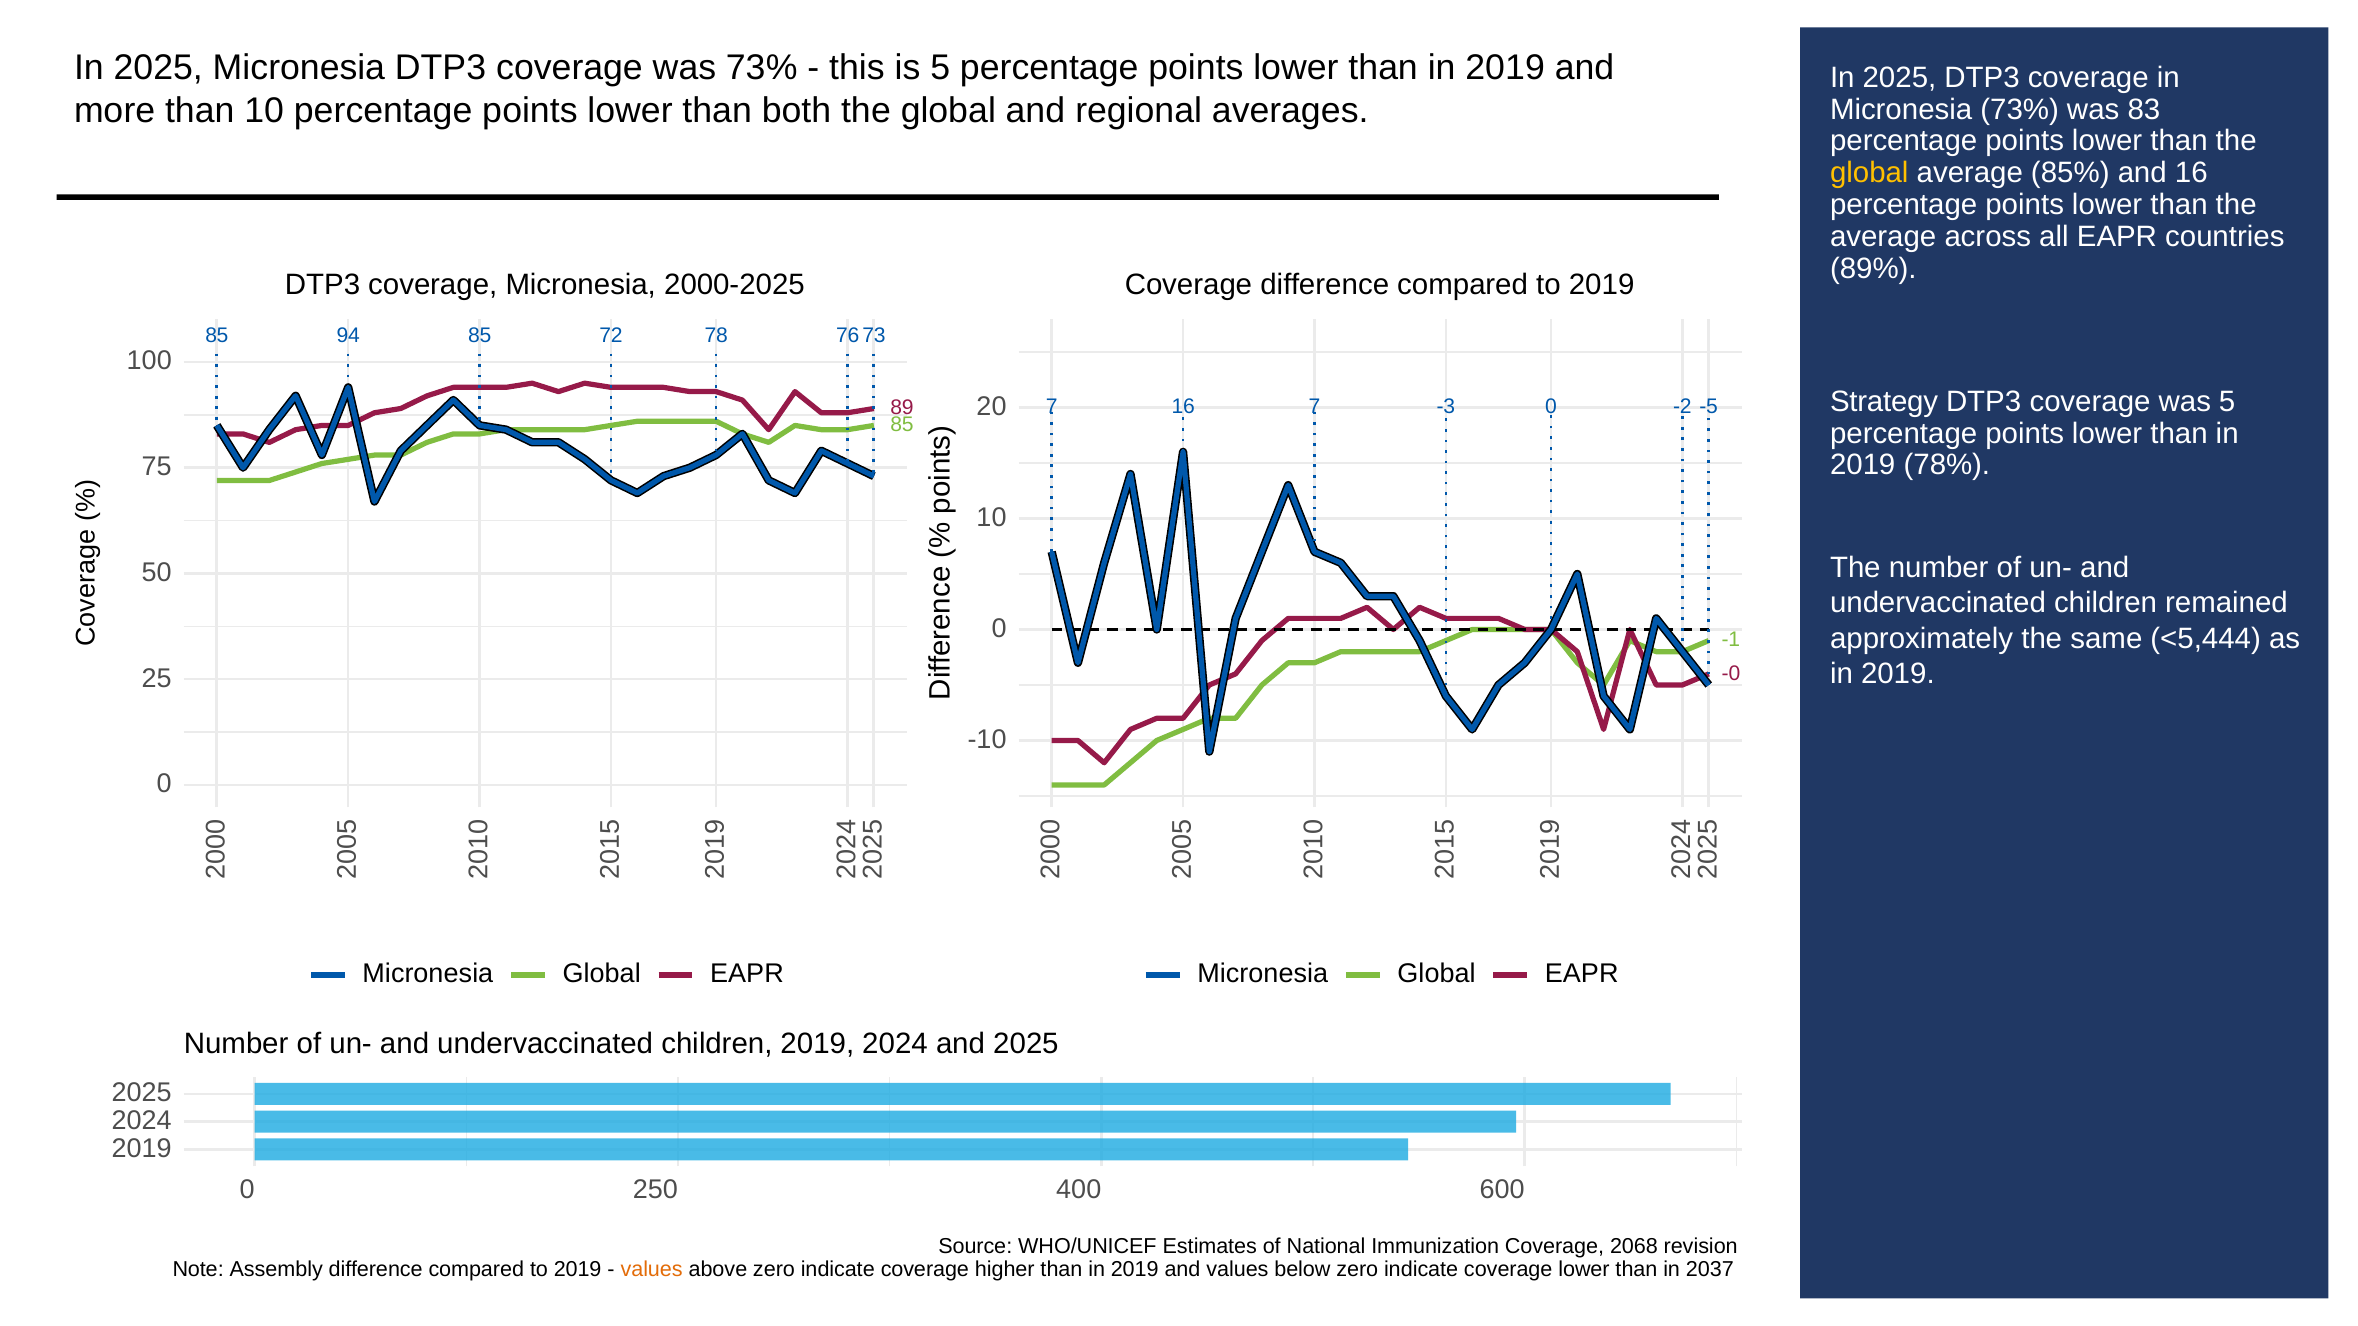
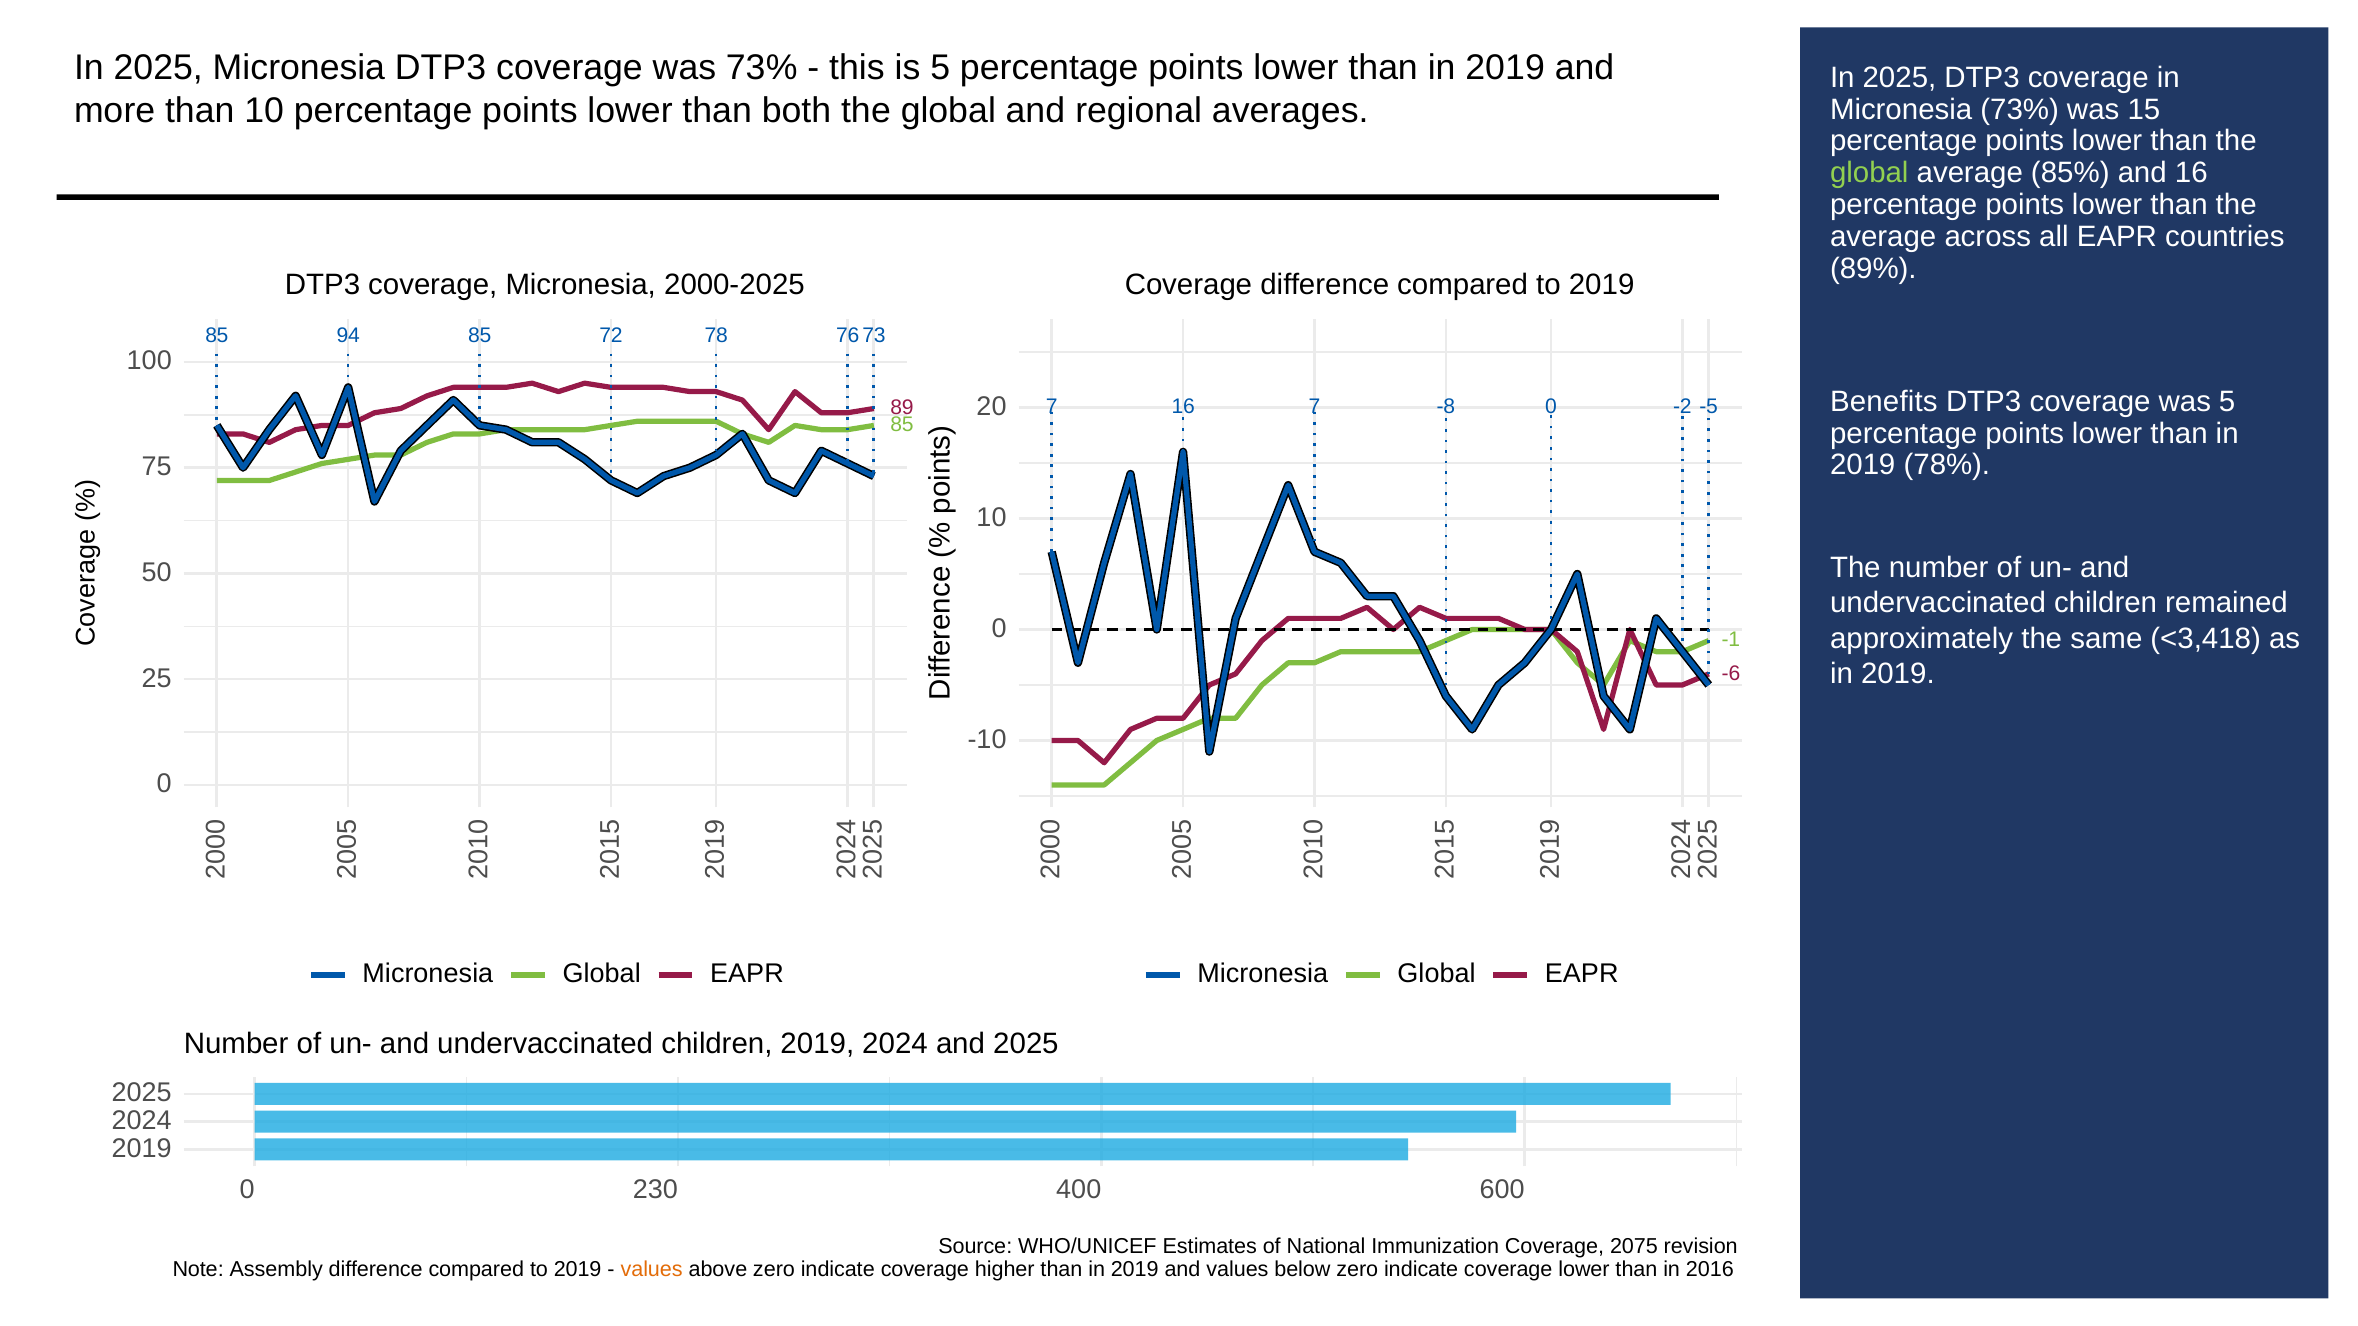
83: 83 -> 15 (2144, 109)
global colour: yellow -> light green (1869, 173)
Strategy: Strategy -> Benefits (1884, 402)
-3: -3 -> -8 (1446, 407)
<5,444: <5,444 -> <3,418 (2206, 638)
-0: -0 -> -6 (1731, 673)
250: 250 -> 230 (655, 1190)
2068: 2068 -> 2075 (1634, 1247)
2037: 2037 -> 2016 (1710, 1270)
